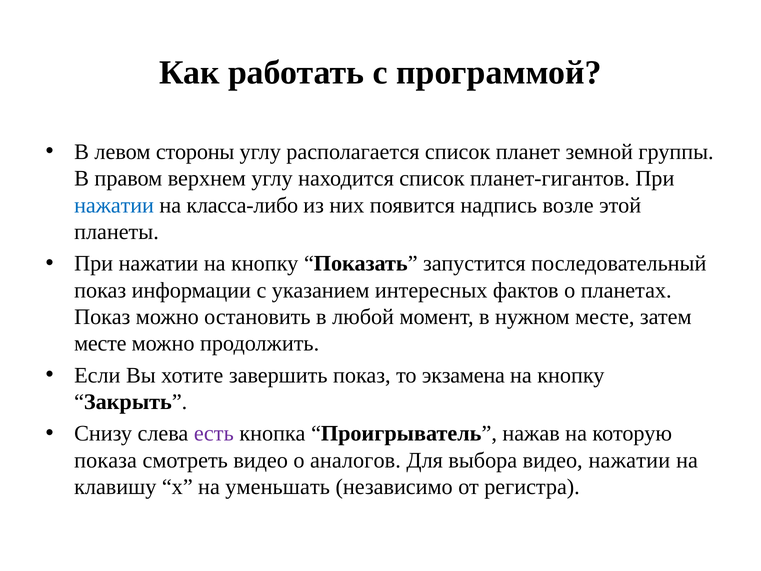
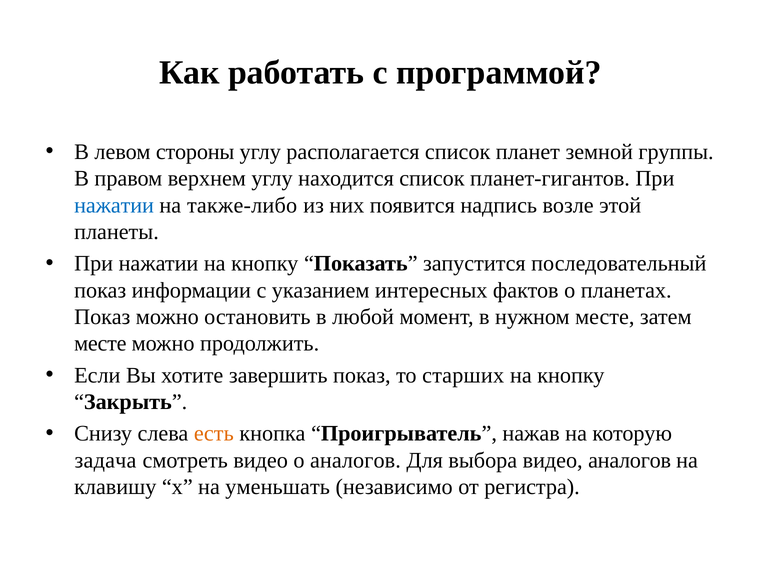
класса-либо: класса-либо -> также-либо (242, 205)
экзамена: экзамена -> старших (463, 375)
есть colour: purple -> orange (214, 433)
показа: показа -> задача (106, 460)
видео нажатии: нажатии -> аналогов (630, 460)
